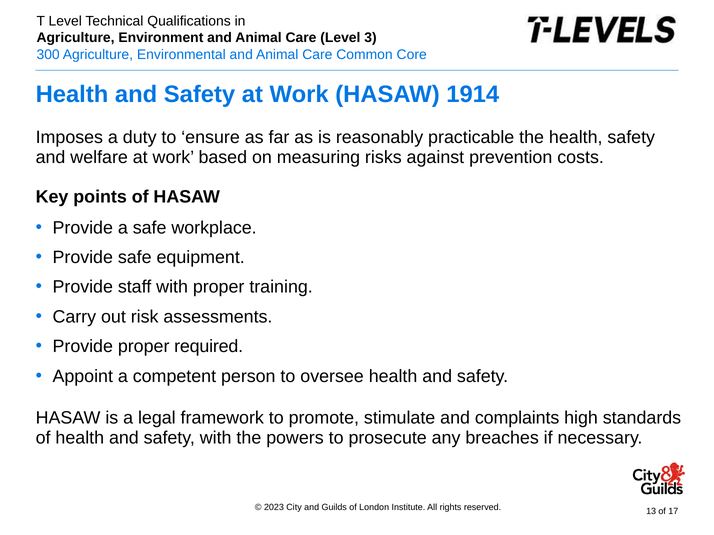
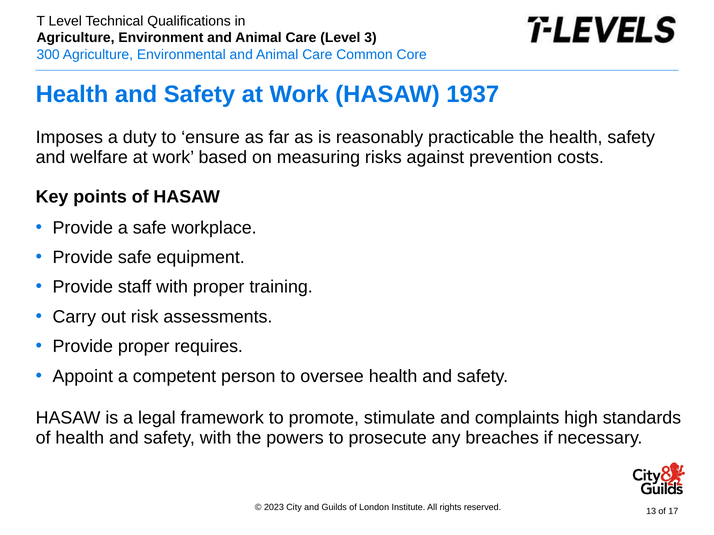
1914: 1914 -> 1937 (473, 95)
required: required -> requires (209, 347)
